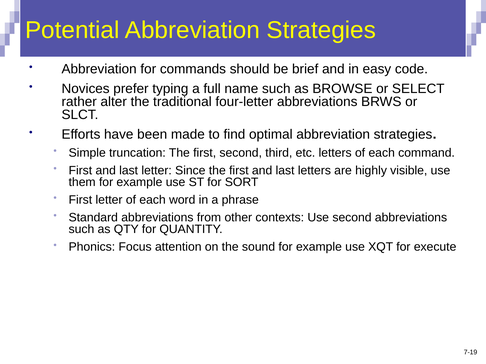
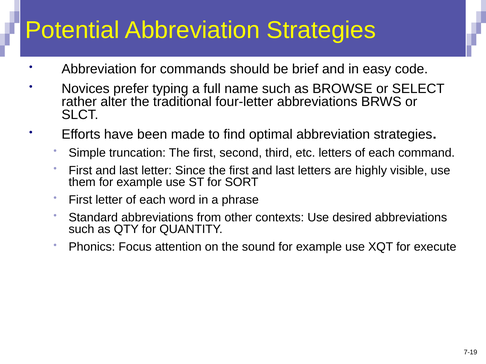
Use second: second -> desired (352, 218)
